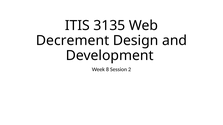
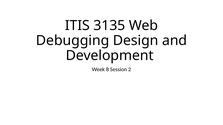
Decrement: Decrement -> Debugging (73, 41)
